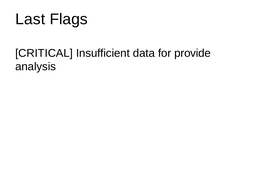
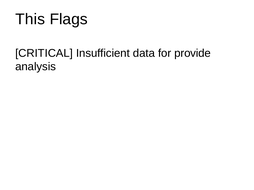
Last: Last -> This (30, 19)
